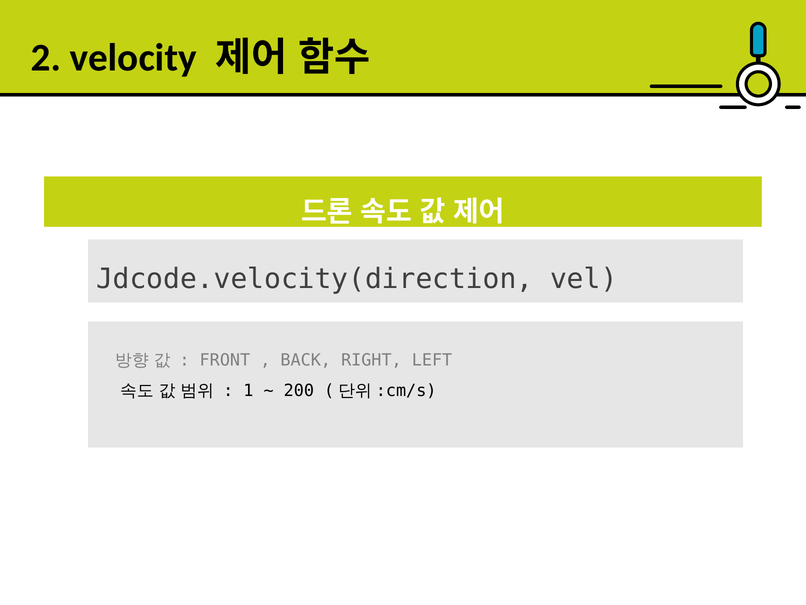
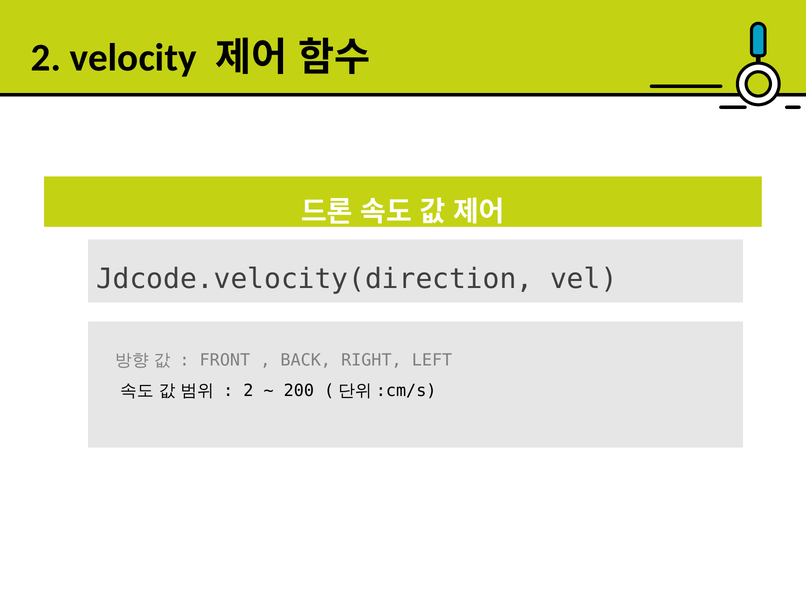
1: 1 -> 2 (248, 390)
